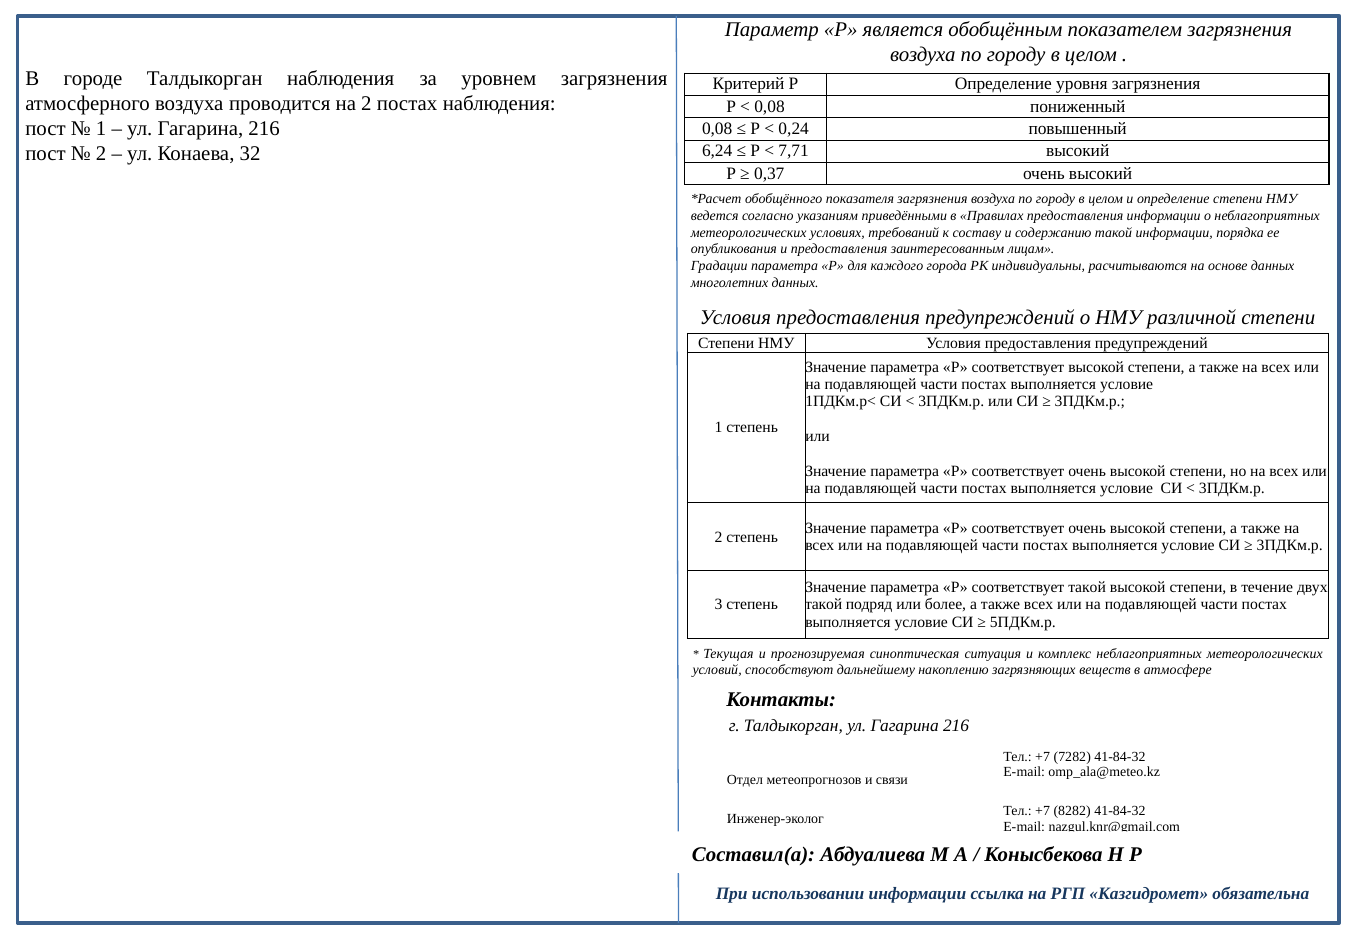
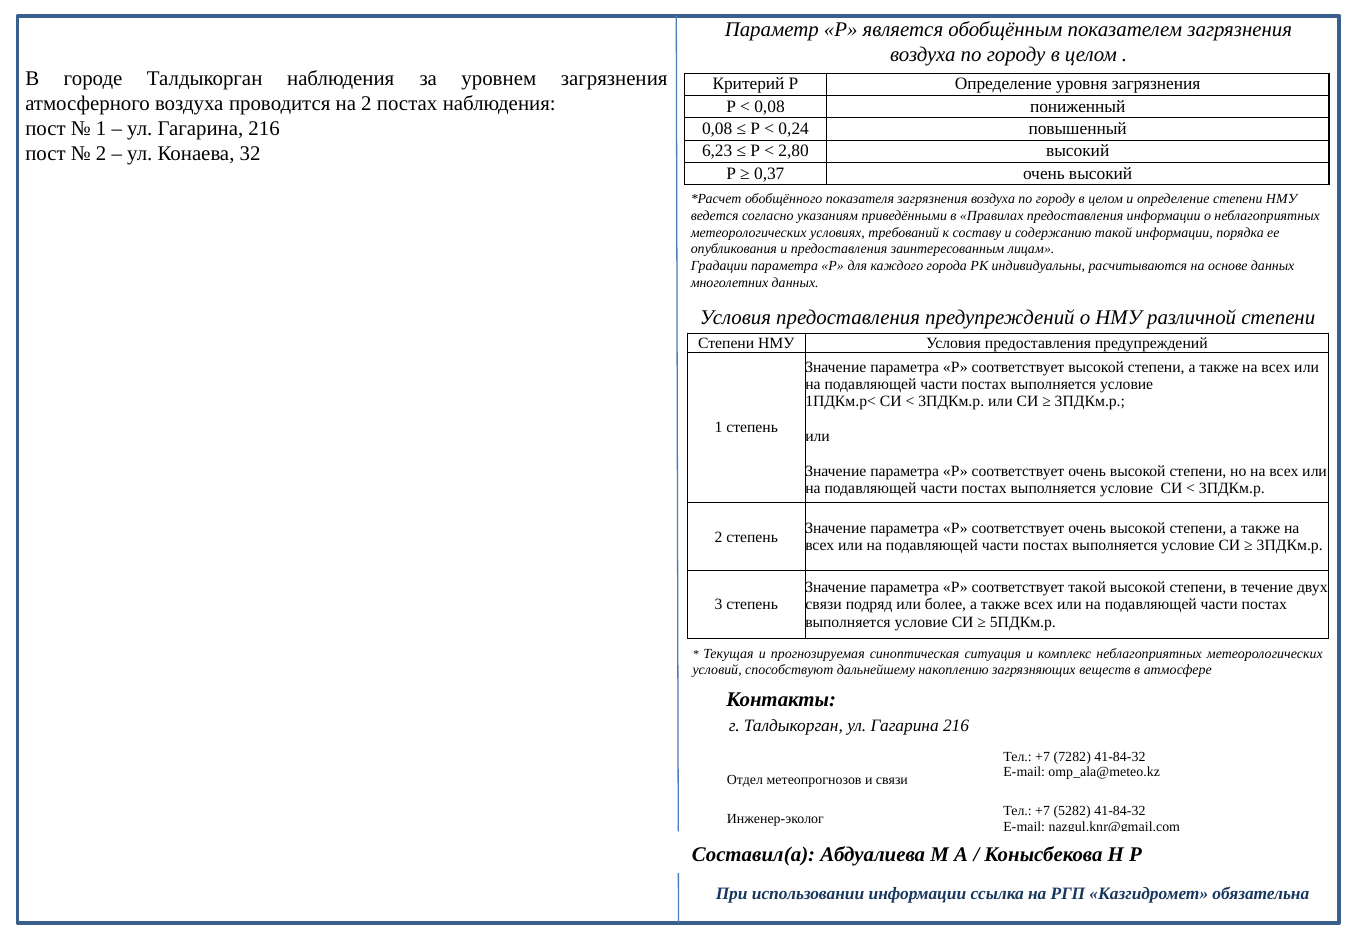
6,24: 6,24 -> 6,23 (717, 151)
7,71: 7,71 -> 2,80 (794, 151)
такой: такой -> связи (824, 605)
8282: 8282 -> 5282 (1072, 812)
